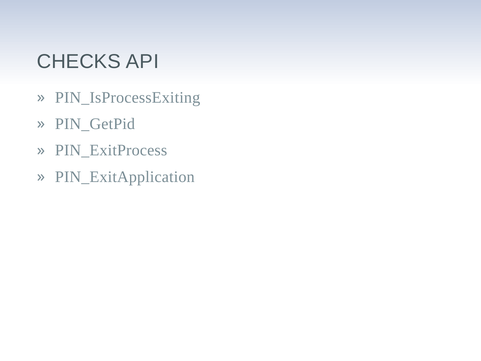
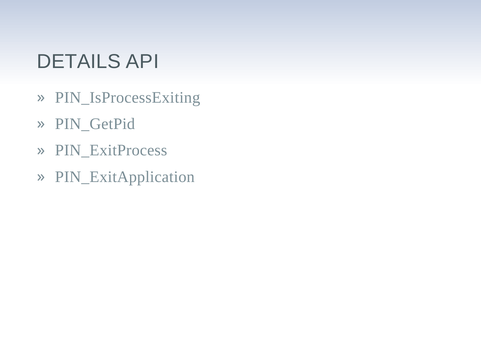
CHECKS: CHECKS -> DETAILS (79, 62)
